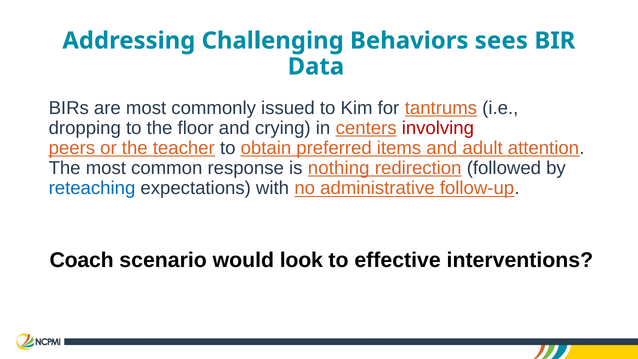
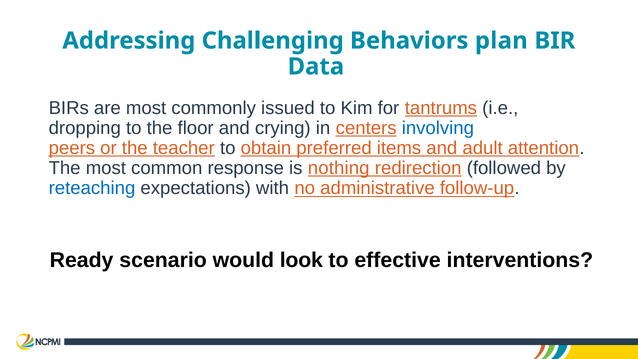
sees: sees -> plan (501, 41)
involving colour: red -> blue (438, 128)
Coach: Coach -> Ready (82, 260)
